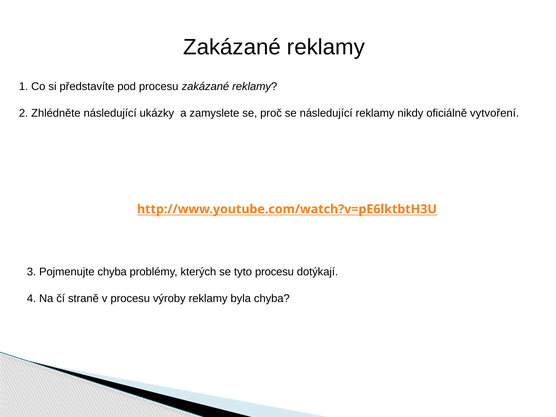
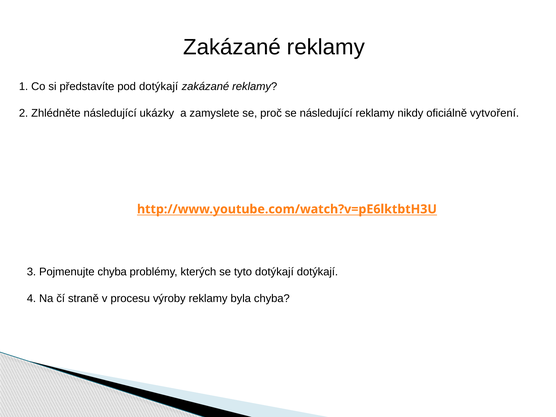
pod procesu: procesu -> dotýkají (159, 87)
tyto procesu: procesu -> dotýkají (274, 272)
